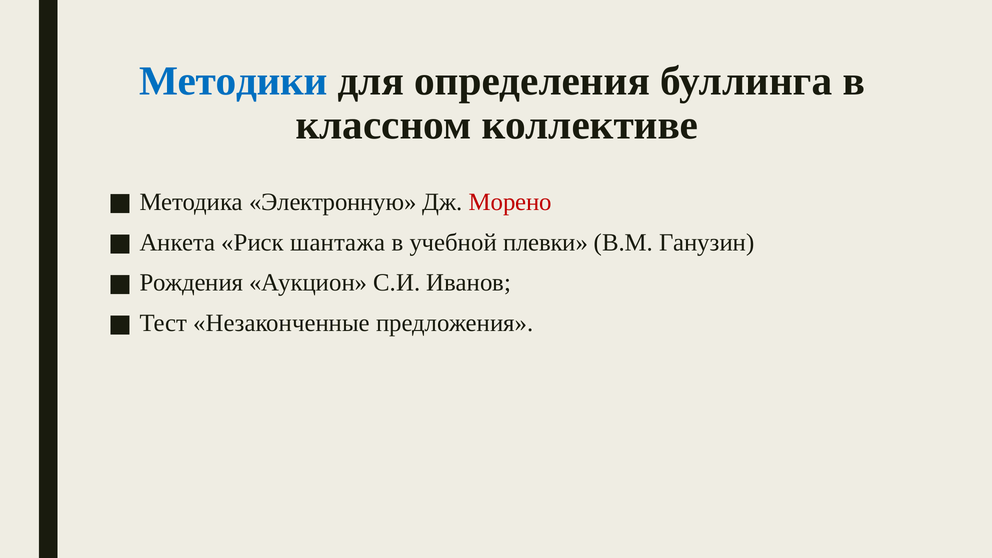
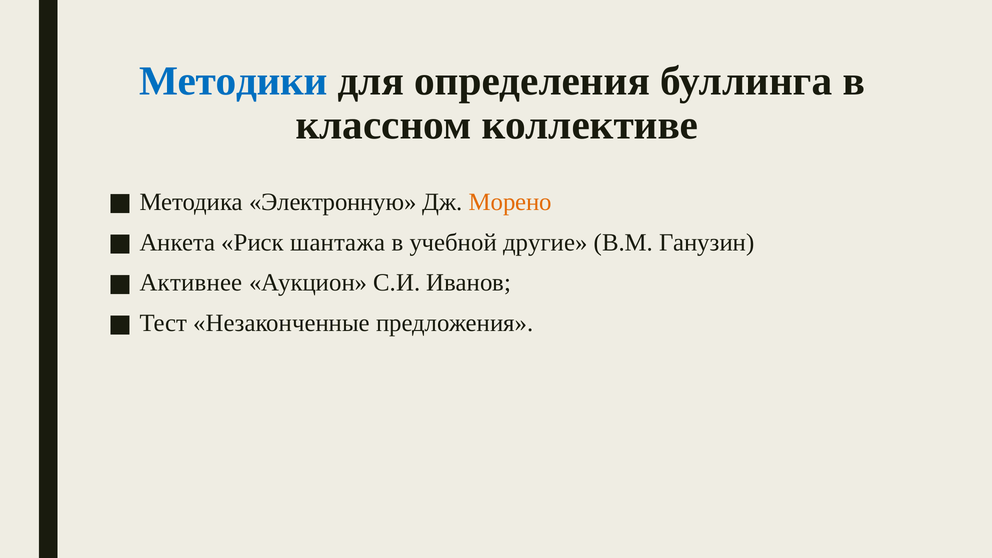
Морено colour: red -> orange (510, 202)
плевки: плевки -> другие (545, 242)
Рождения: Рождения -> Активнее (191, 283)
